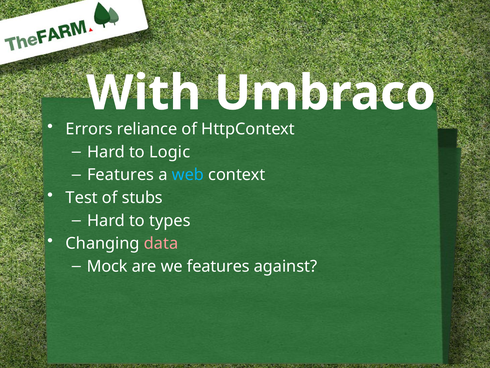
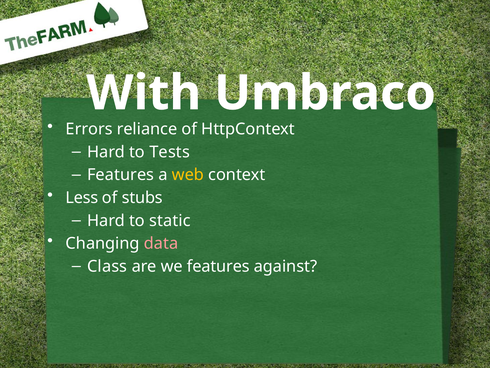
Logic: Logic -> Tests (170, 152)
web colour: light blue -> yellow (188, 175)
Test: Test -> Less (82, 198)
types: types -> static (170, 220)
Mock: Mock -> Class (107, 266)
